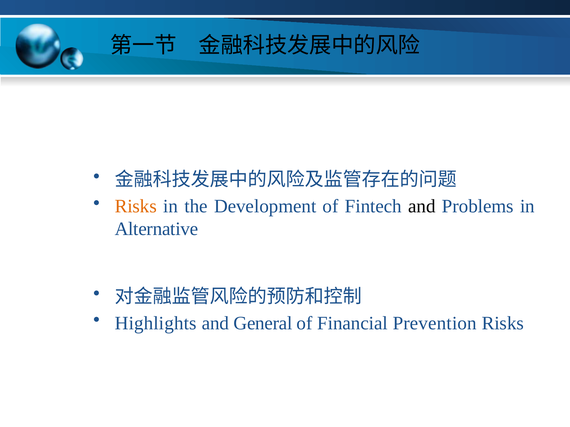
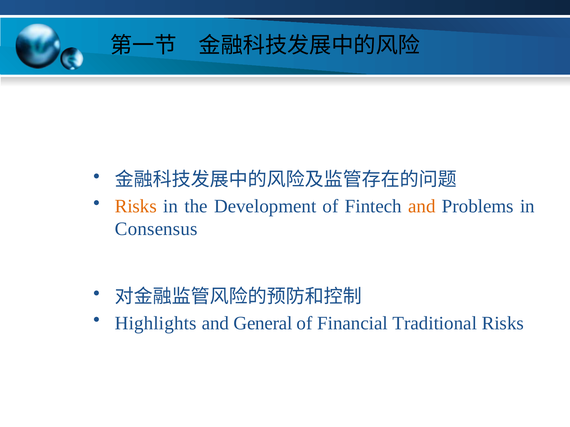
and colour: black -> orange (422, 207)
Alternative: Alternative -> Consensus (156, 229)
Prevention: Prevention -> Traditional (435, 323)
